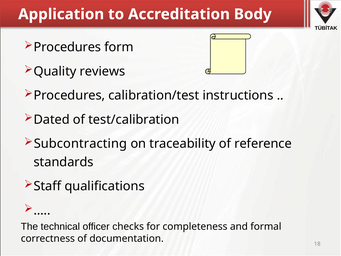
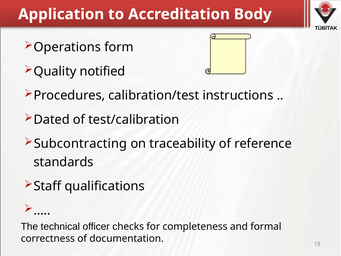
Procedures: Procedures -> Operations (67, 47)
reviews: reviews -> notified (102, 71)
